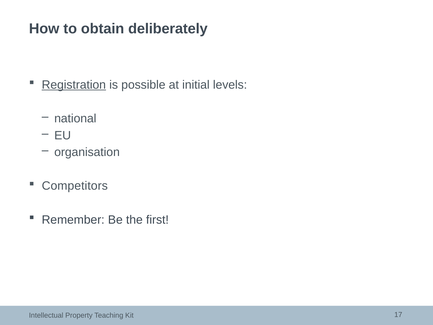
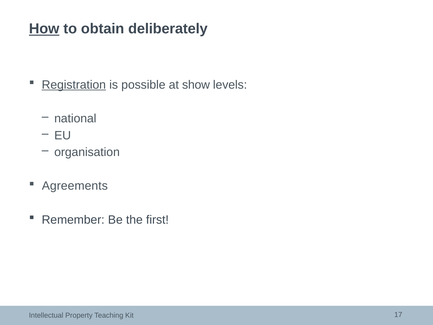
How underline: none -> present (44, 29)
initial: initial -> show (196, 85)
Competitors: Competitors -> Agreements (75, 186)
